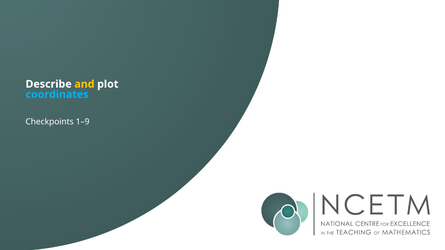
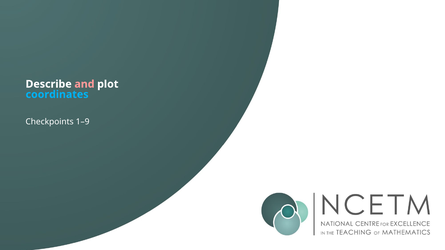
and colour: yellow -> pink (84, 84)
